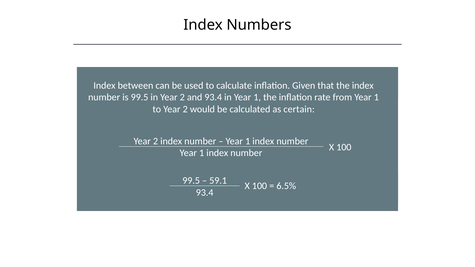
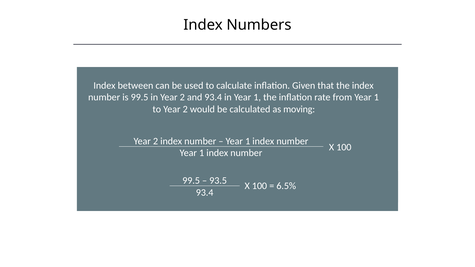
certain: certain -> moving (299, 109)
59.1: 59.1 -> 93.5 (218, 181)
